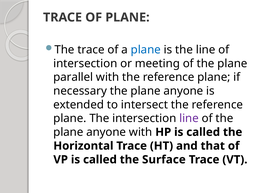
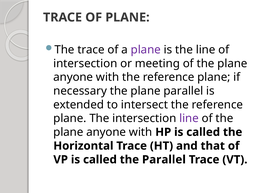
plane colour: blue -> purple (146, 50)
parallel: parallel -> anyone (73, 77)
necessary the plane anyone: anyone -> parallel (183, 91)
the Surface: Surface -> Parallel (164, 160)
